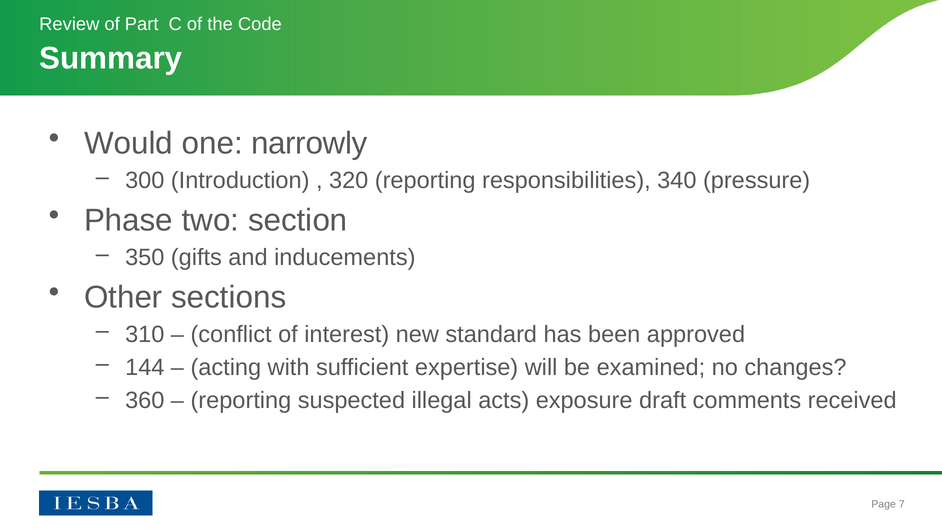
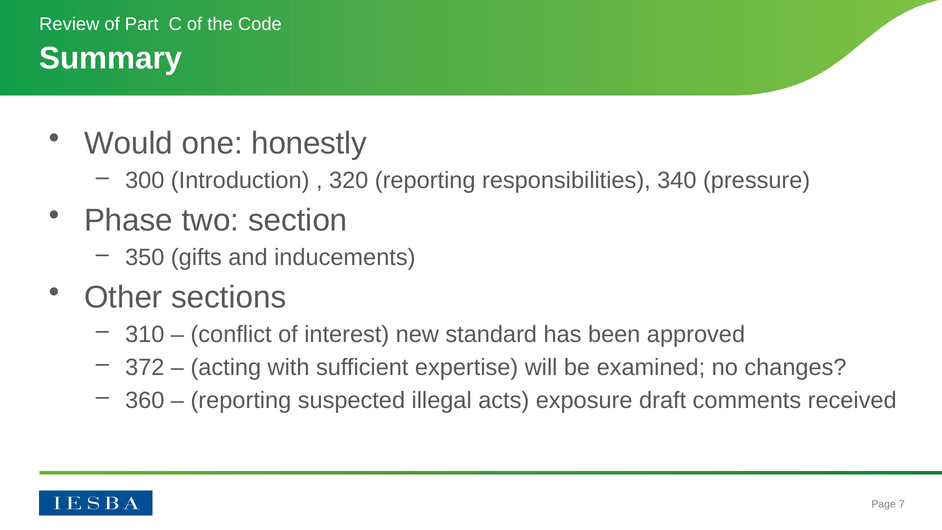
narrowly: narrowly -> honestly (309, 144)
144: 144 -> 372 (145, 367)
